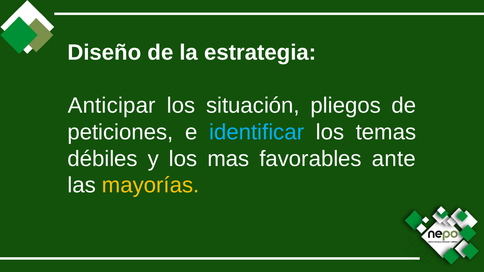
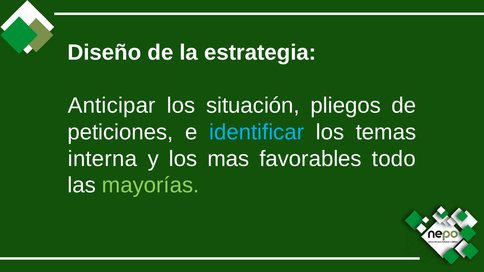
débiles: débiles -> interna (102, 159)
ante: ante -> todo (394, 159)
mayorías colour: yellow -> light green (151, 185)
